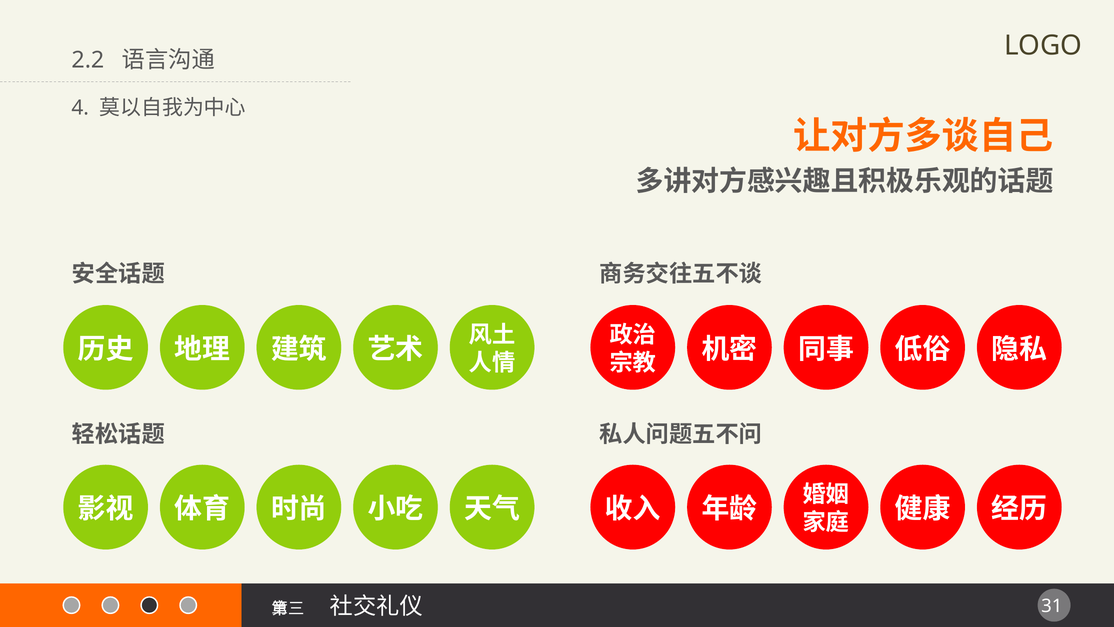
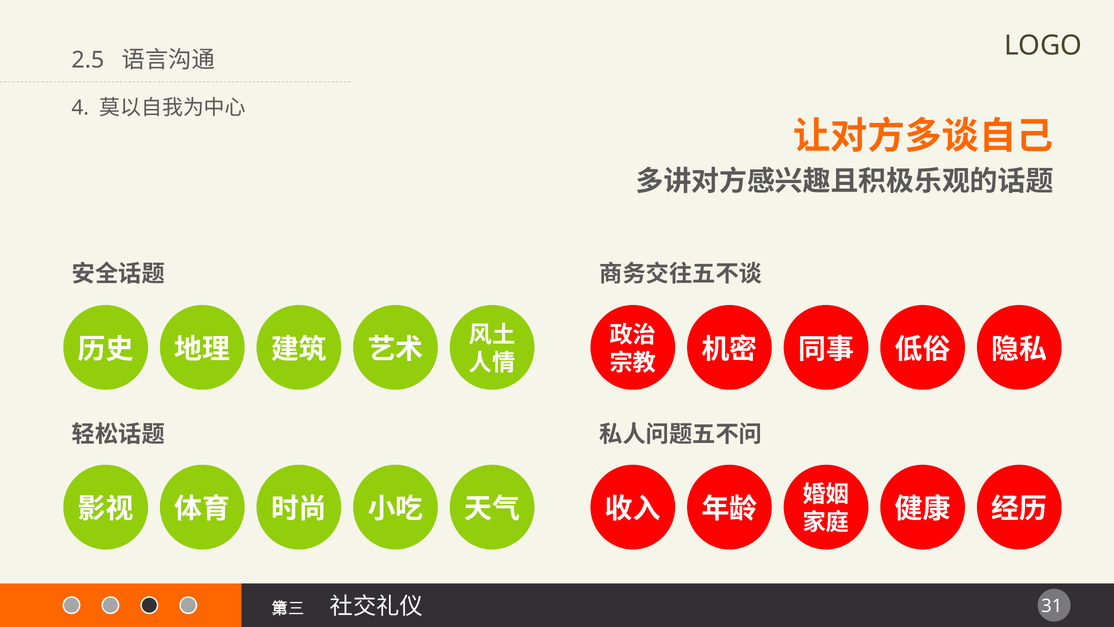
2.2: 2.2 -> 2.5 (88, 60)
